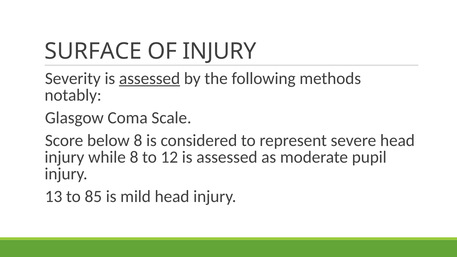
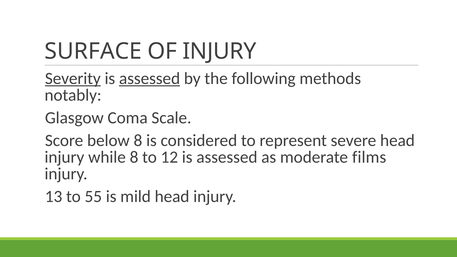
Severity underline: none -> present (73, 79)
pupil: pupil -> films (369, 157)
85: 85 -> 55 (93, 196)
